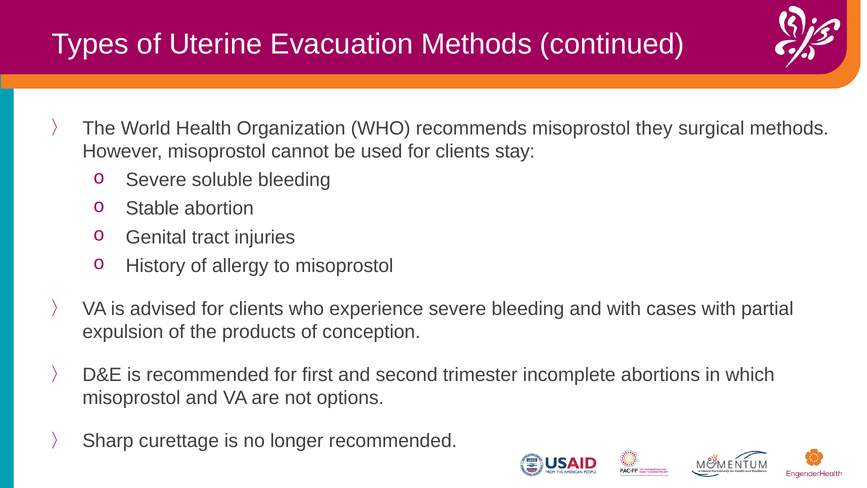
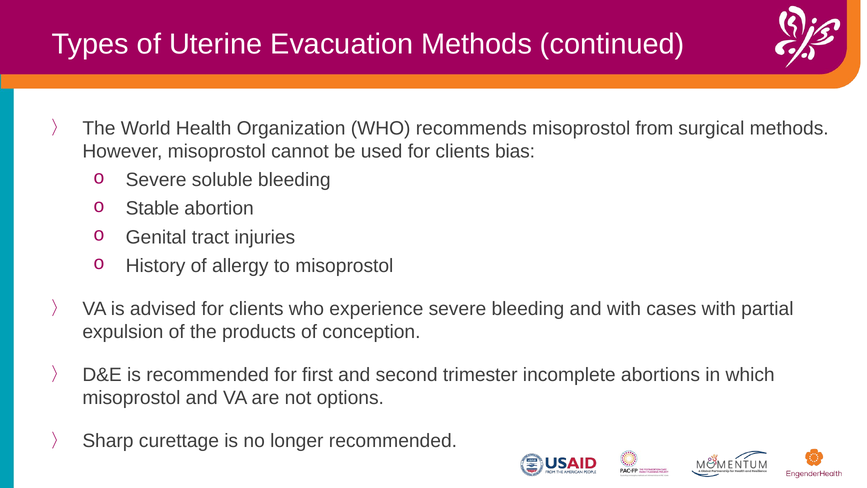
they: they -> from (654, 128)
stay: stay -> bias (515, 151)
